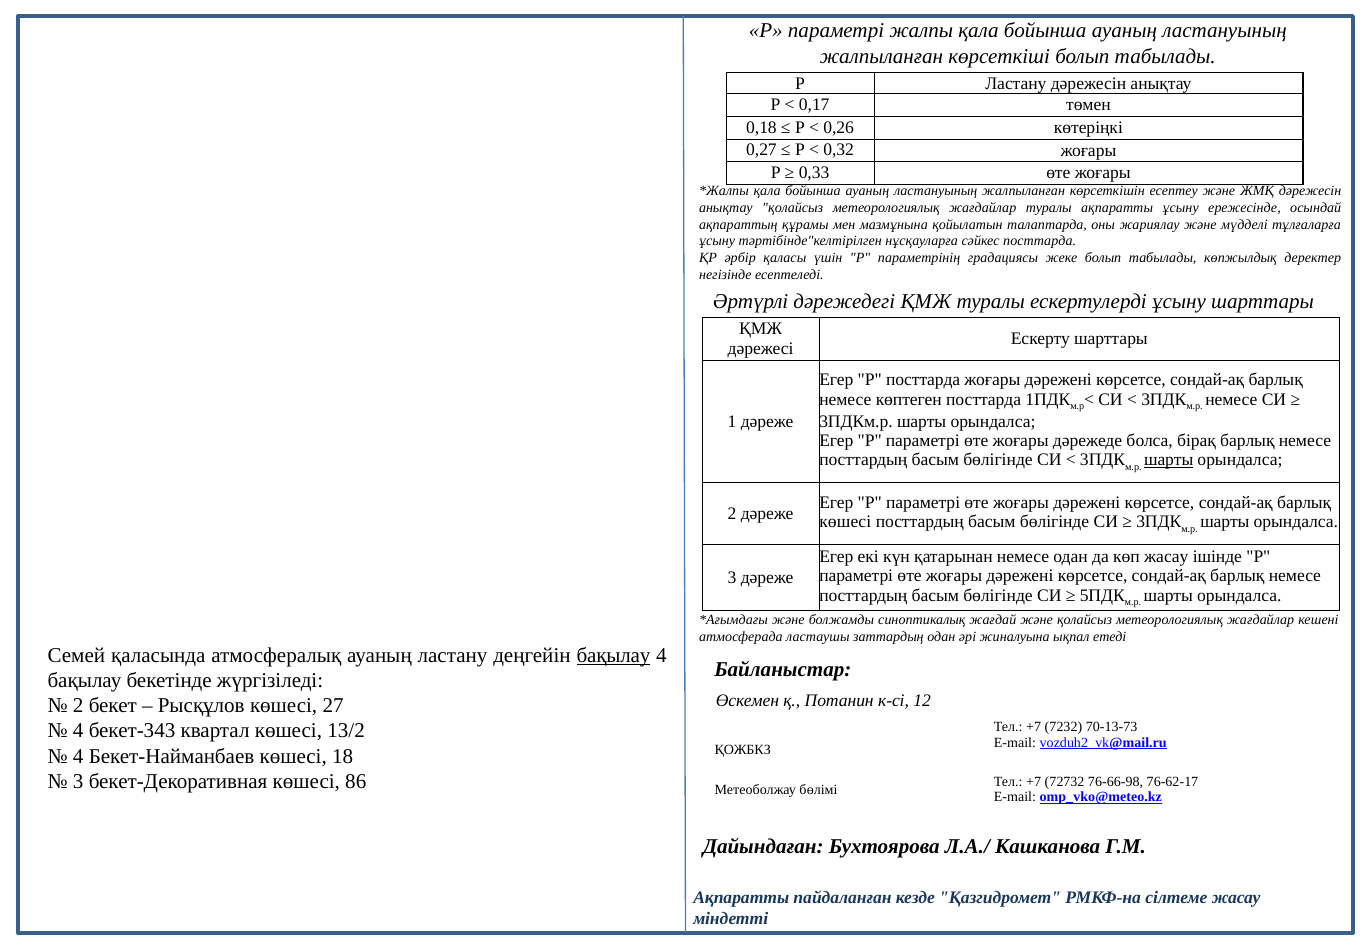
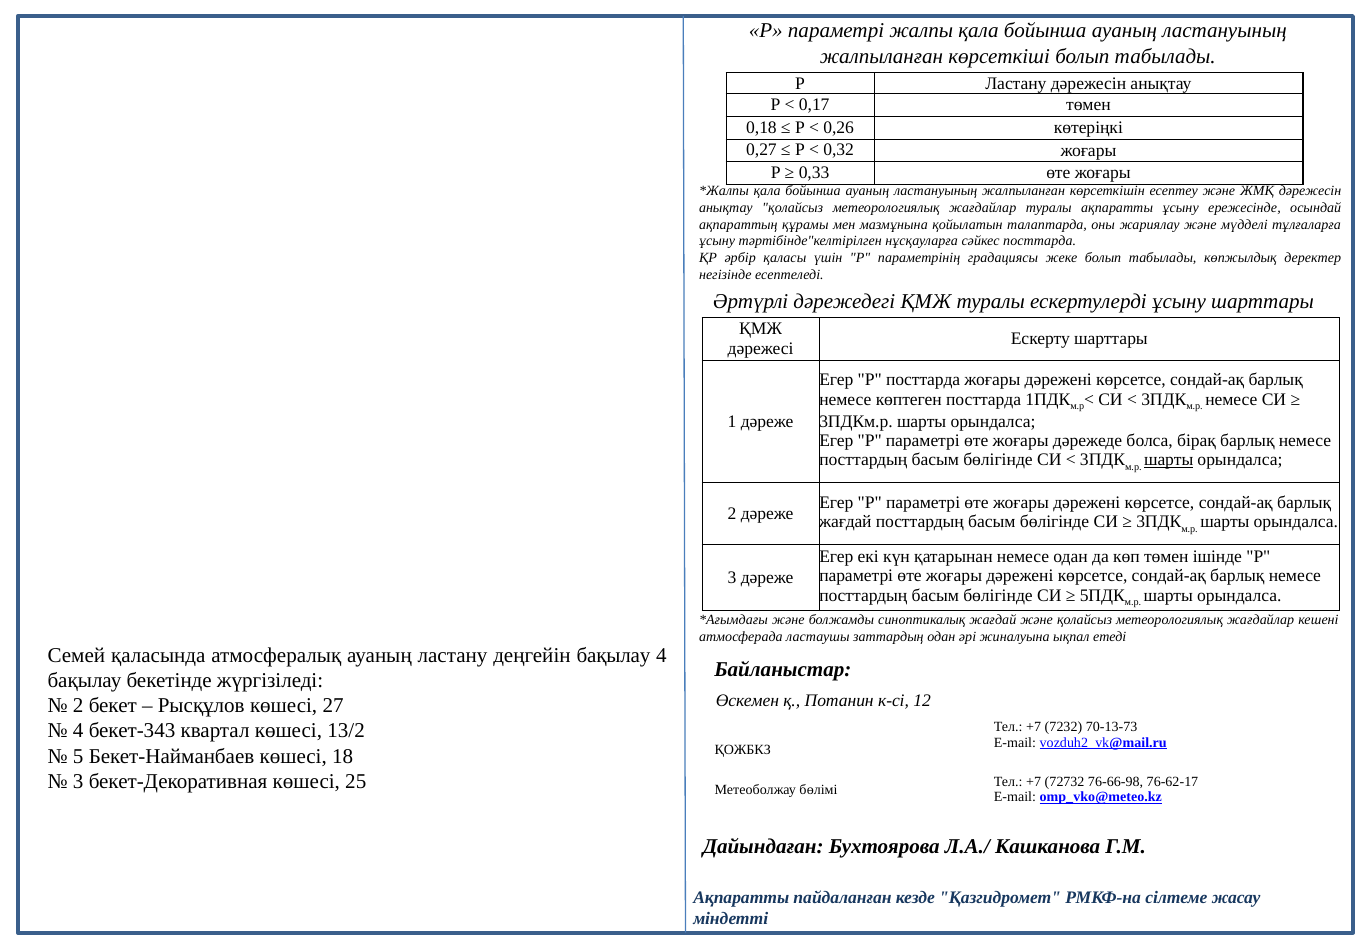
көшесі: көшесі -> жағдай (845, 522)
көп жасау: жасау -> төмен (1166, 557)
бақылау underline: present -> none (613, 655)
4: 4 -> 5 (78, 756)
86: 86 -> 25 (356, 782)
